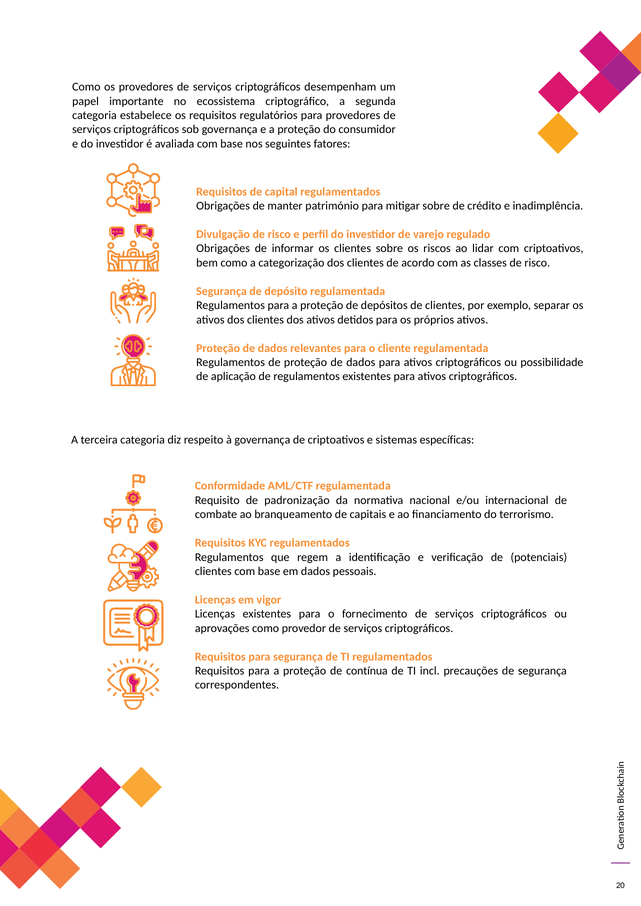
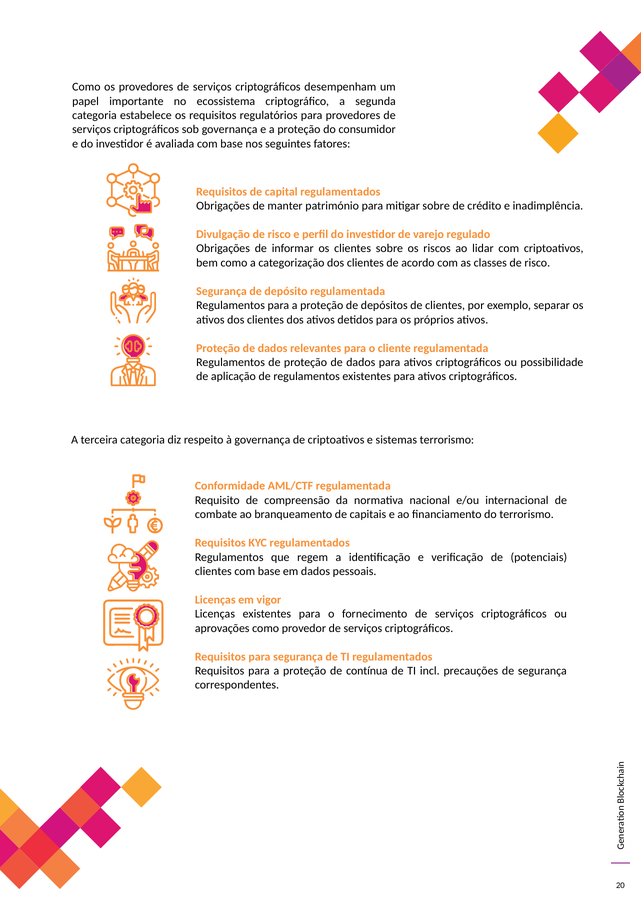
sistemas específicas: específicas -> terrorismo (447, 440)
padronização: padronização -> compreensão (297, 501)
